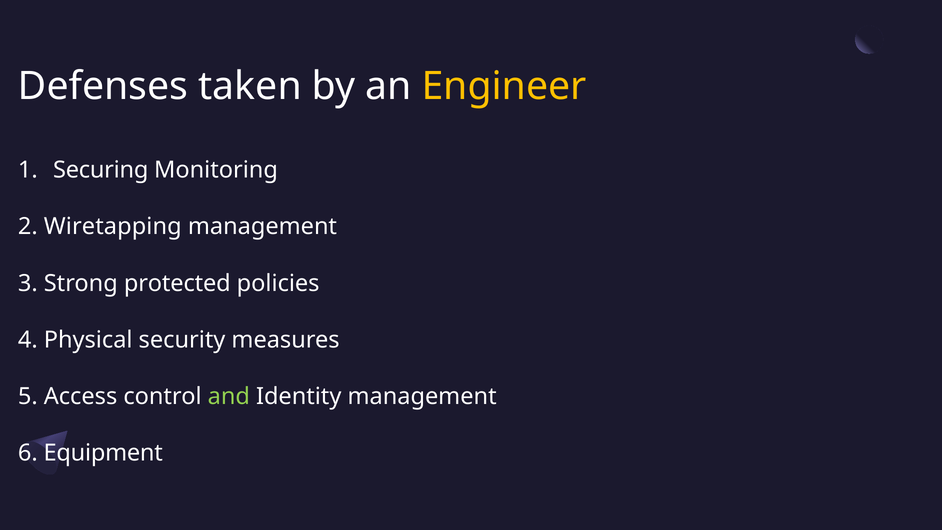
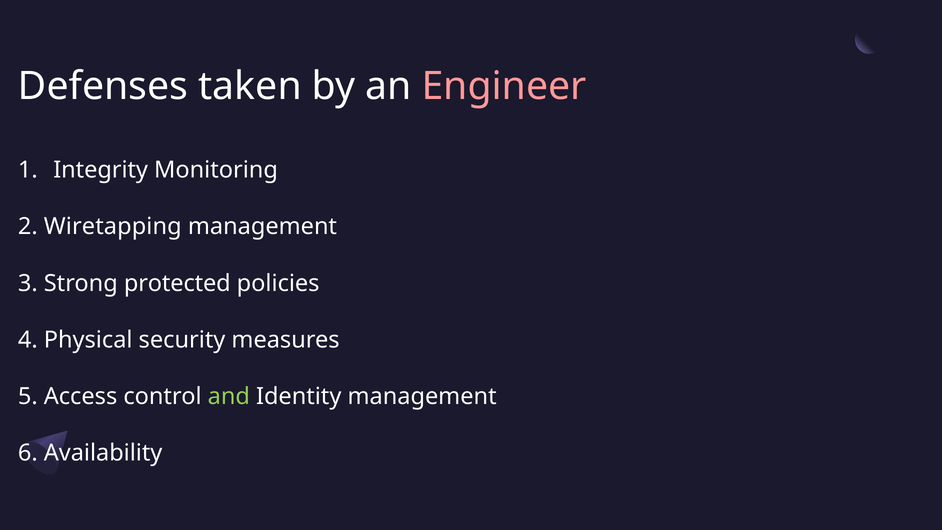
Engineer colour: yellow -> pink (504, 86)
Securing: Securing -> Integrity (101, 170)
Equipment: Equipment -> Availability (103, 453)
